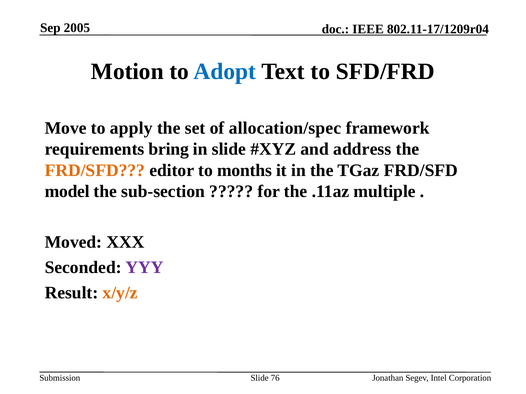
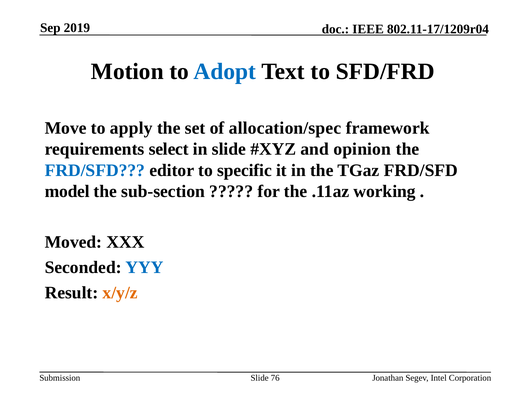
2005: 2005 -> 2019 (77, 28)
bring: bring -> select (169, 149)
address: address -> opinion (362, 149)
FRD/SFD colour: orange -> blue (95, 170)
months: months -> specific (244, 170)
multiple: multiple -> working (385, 191)
YYY colour: purple -> blue (144, 268)
